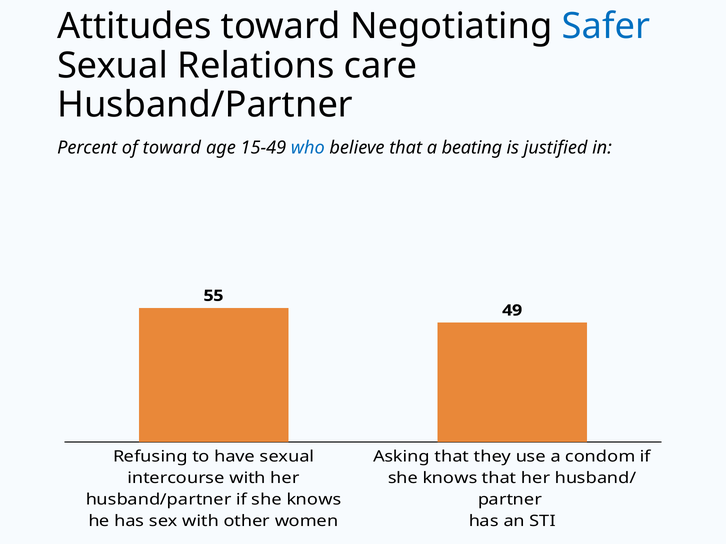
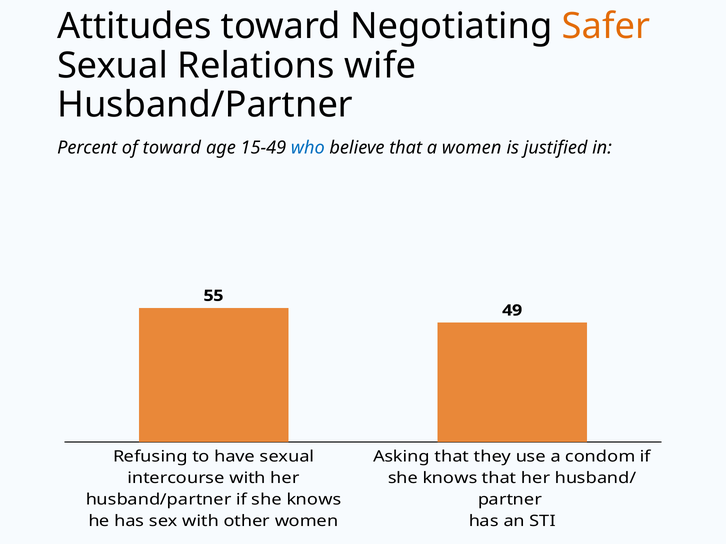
Safer colour: blue -> orange (606, 26)
care: care -> wife (380, 66)
a beating: beating -> women (472, 148)
